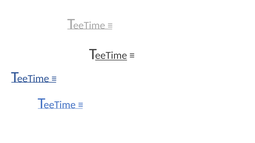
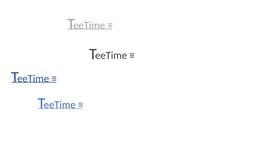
eeTime underline: present -> none (111, 56)
